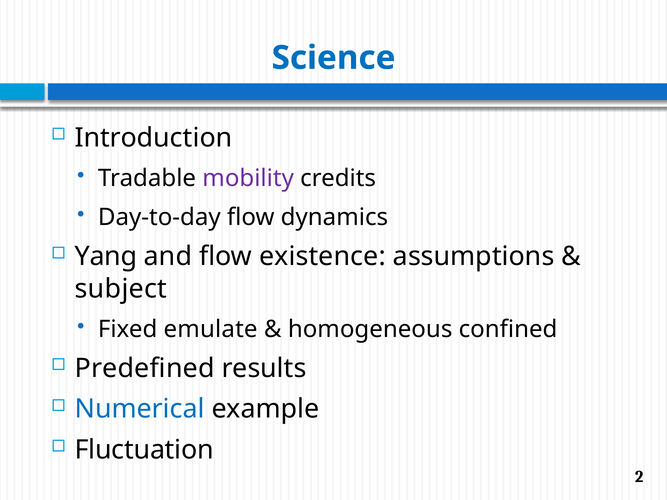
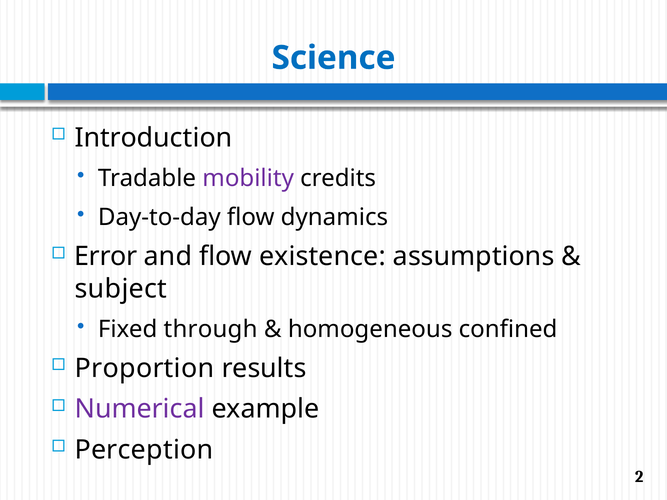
Yang: Yang -> Error (106, 257)
emulate: emulate -> through (211, 330)
Predefined: Predefined -> Proportion (145, 369)
Numerical colour: blue -> purple (140, 409)
Fluctuation: Fluctuation -> Perception (144, 450)
